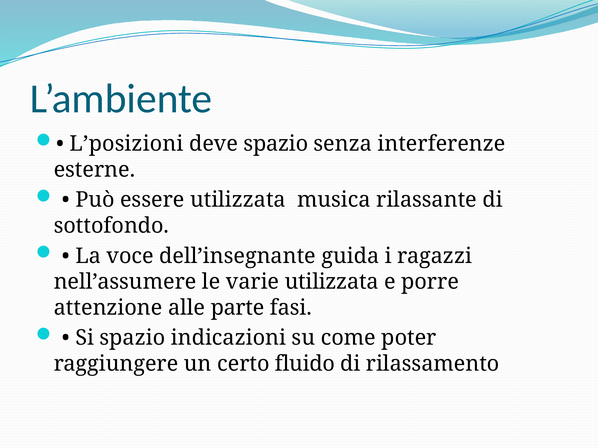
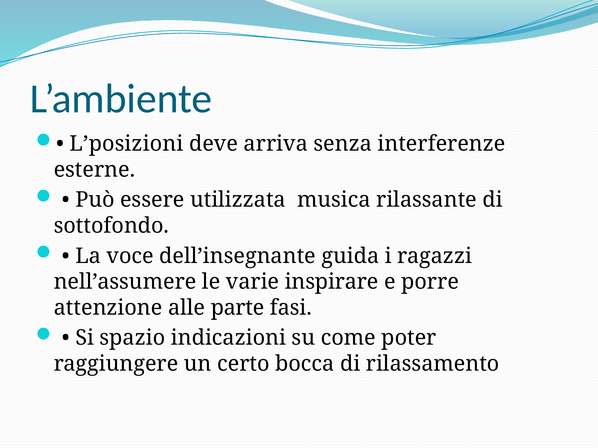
deve spazio: spazio -> arriva (276, 144)
varie utilizzata: utilizzata -> inspirare (332, 282)
fluido: fluido -> bocca (305, 364)
